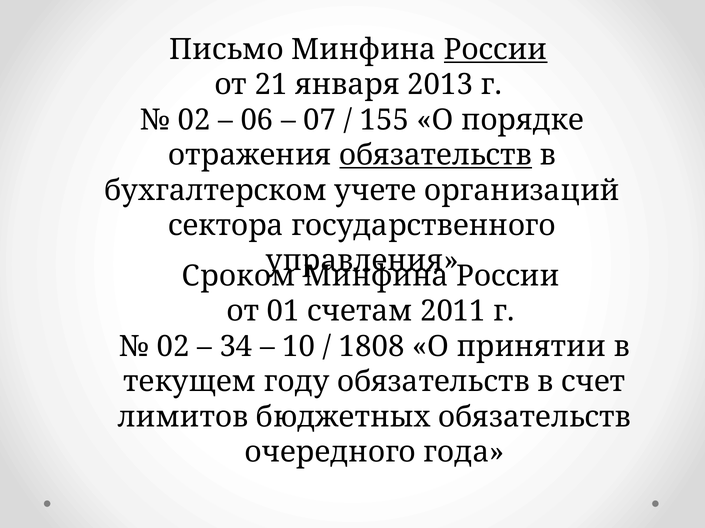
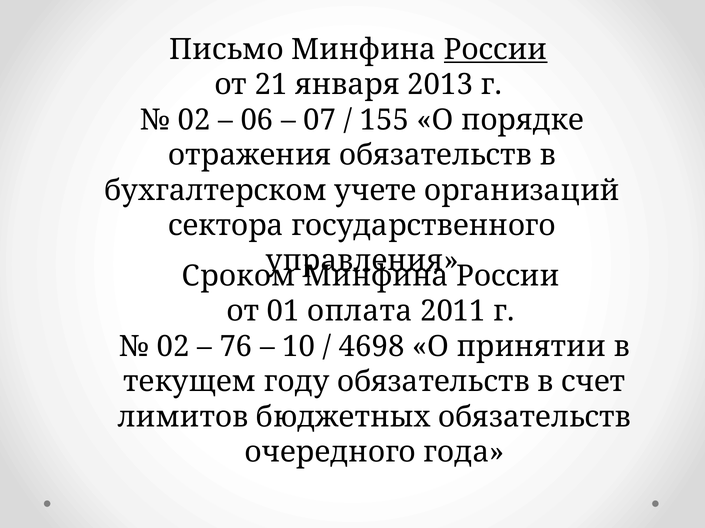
обязательств underline: present -> none (436, 155)
счетам: счетам -> оплата (360, 312)
34: 34 -> 76 (236, 347)
1808: 1808 -> 4698 (372, 347)
